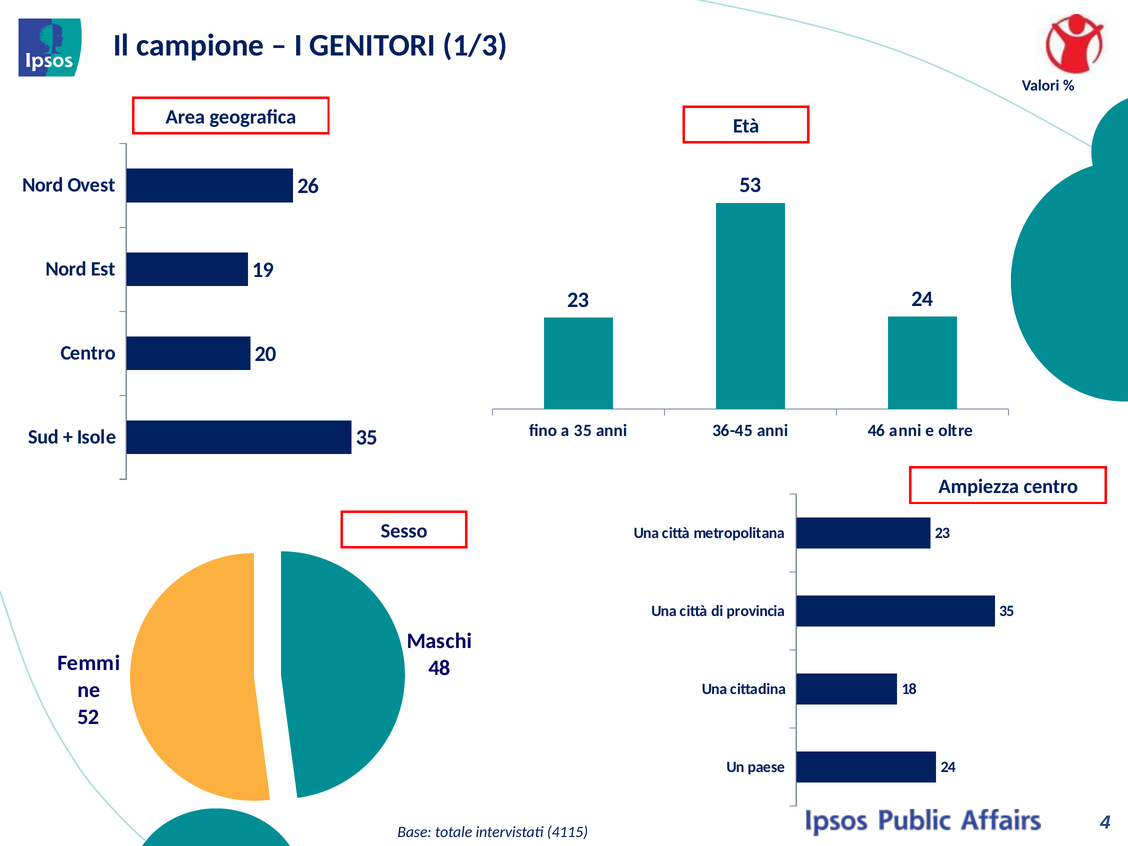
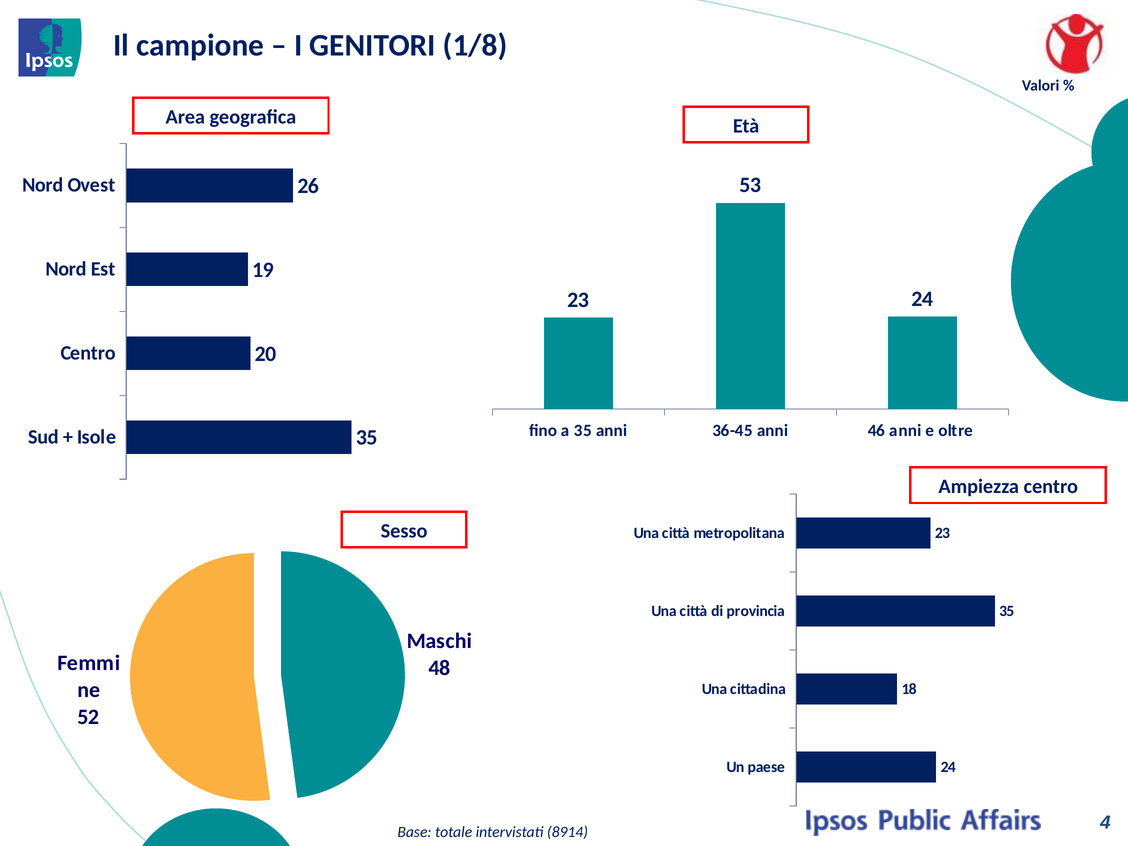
1/3: 1/3 -> 1/8 (475, 46)
4115: 4115 -> 8914 (567, 832)
